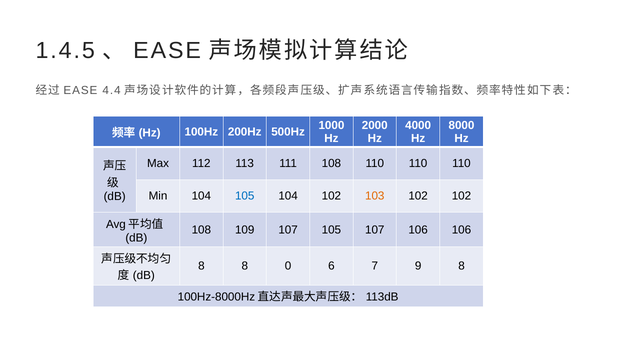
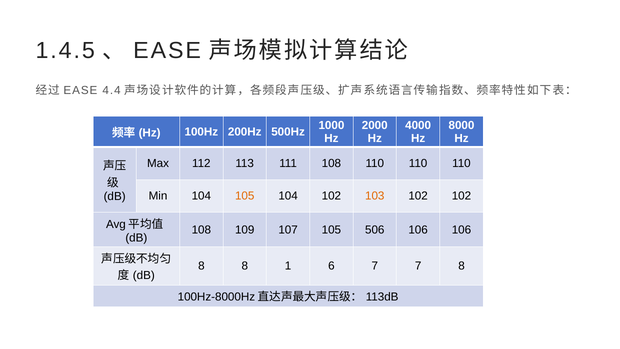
105 colour: blue -> orange (245, 196)
105 107: 107 -> 506 (375, 230)
0: 0 -> 1 (288, 266)
7 9: 9 -> 7 (418, 266)
